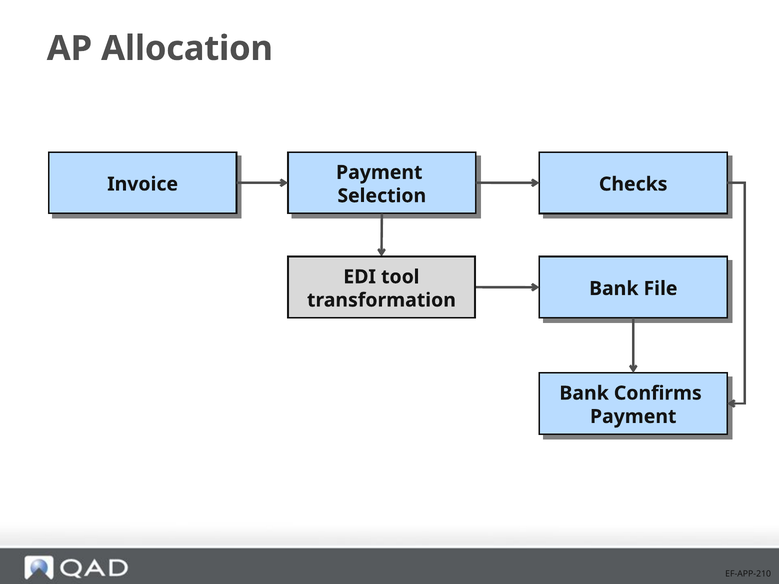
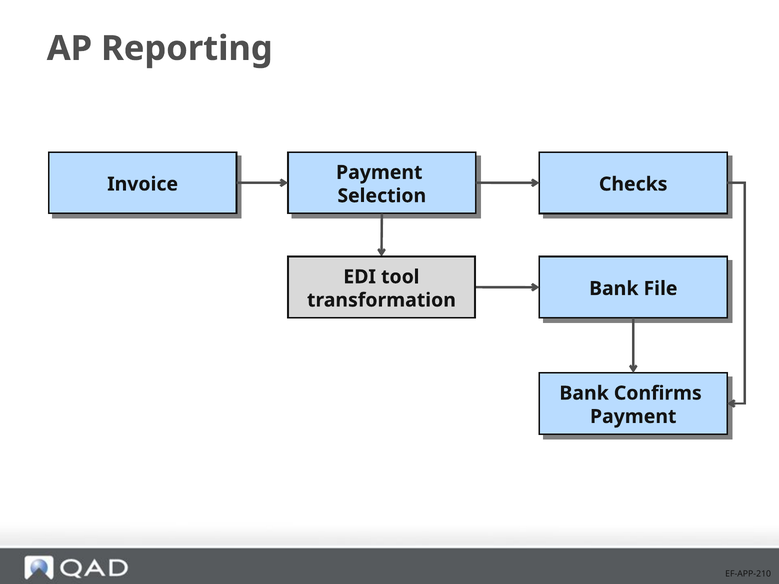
Allocation: Allocation -> Reporting (187, 49)
